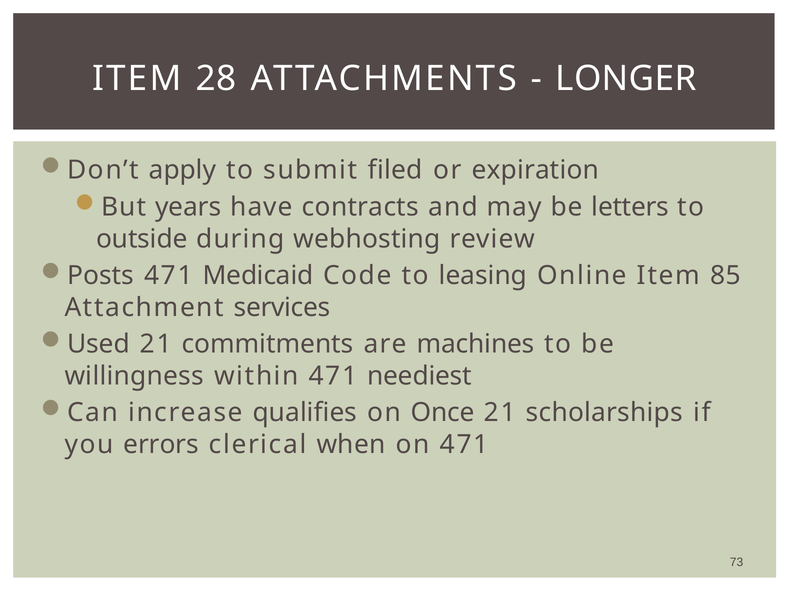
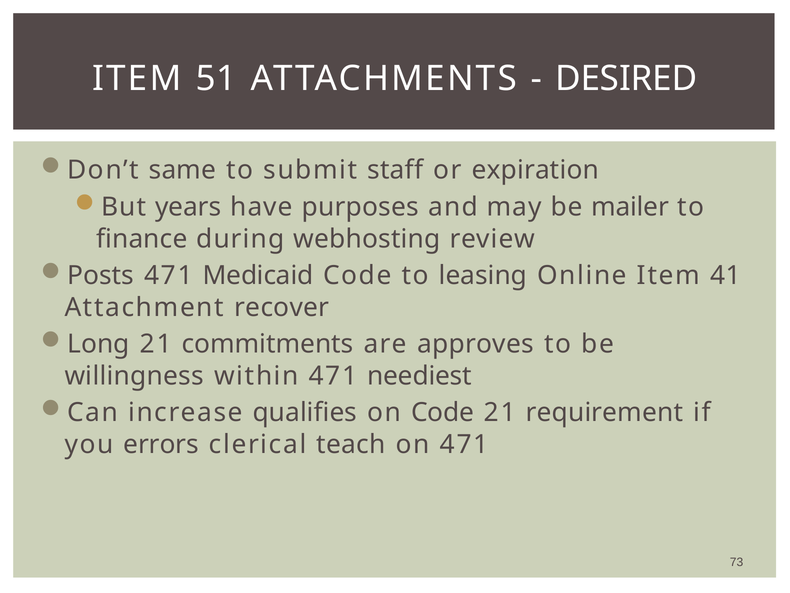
28: 28 -> 51 (216, 79)
LONGER: LONGER -> DESIRED (626, 79)
apply: apply -> same (182, 170)
filed: filed -> staff (395, 170)
contracts: contracts -> purposes (360, 207)
letters: letters -> mailer (630, 207)
outside: outside -> finance (142, 239)
85: 85 -> 41 (726, 275)
services: services -> recover (282, 307)
Used: Used -> Long (98, 344)
machines: machines -> approves (475, 344)
on Once: Once -> Code (443, 412)
scholarships: scholarships -> requirement (604, 412)
when: when -> teach (351, 444)
